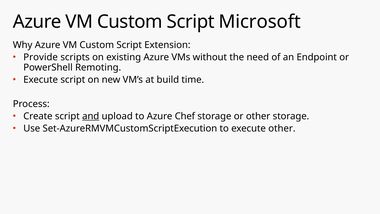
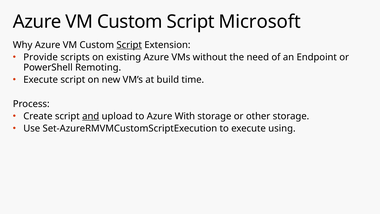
Script underline: none -> present (129, 45)
Chef: Chef -> With (185, 116)
execute other: other -> using (282, 128)
